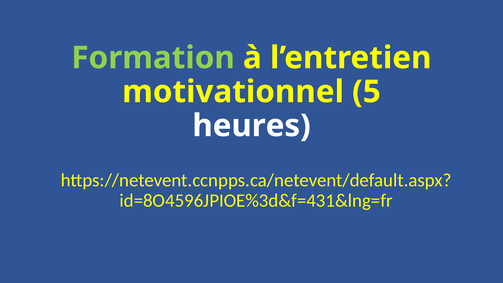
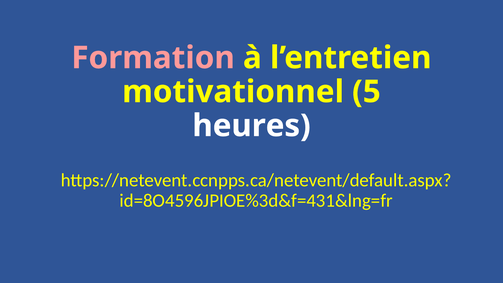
Formation colour: light green -> pink (153, 58)
